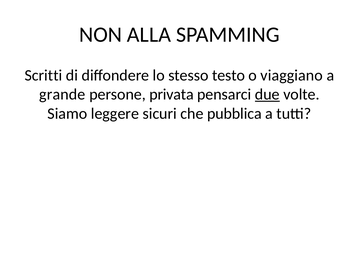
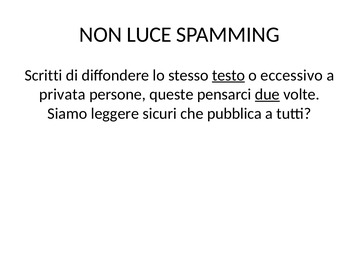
ALLA: ALLA -> LUCE (149, 35)
testo underline: none -> present (229, 75)
viaggiano: viaggiano -> eccessivo (292, 75)
grande: grande -> privata (62, 94)
privata: privata -> queste (171, 94)
